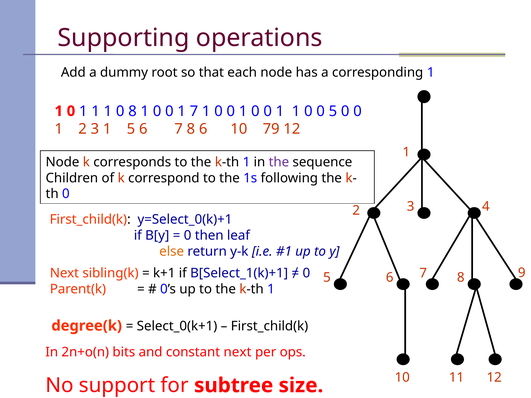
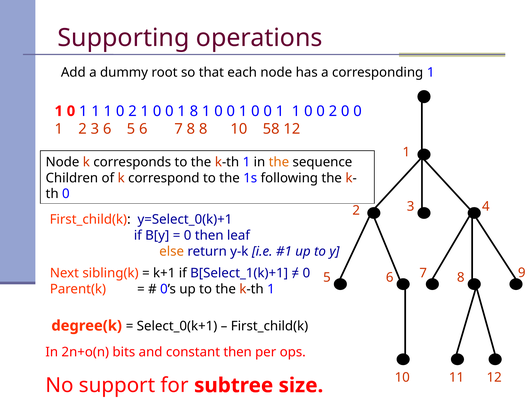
1 0 8: 8 -> 2 (132, 111)
1 7: 7 -> 8 (194, 111)
0 0 5: 5 -> 2 (333, 111)
3 1: 1 -> 6 (107, 129)
8 6: 6 -> 8 (203, 129)
79: 79 -> 58 (271, 129)
the colour: purple -> orange (279, 162)
constant next: next -> then (238, 352)
